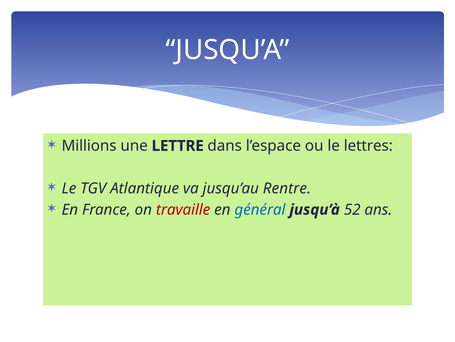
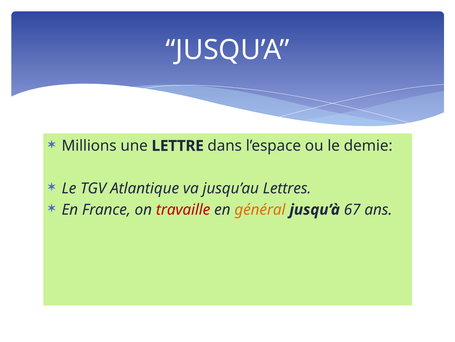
lettres: lettres -> demie (368, 146)
Rentre: Rentre -> Lettres (287, 188)
général colour: blue -> orange (260, 209)
52: 52 -> 67 (352, 209)
